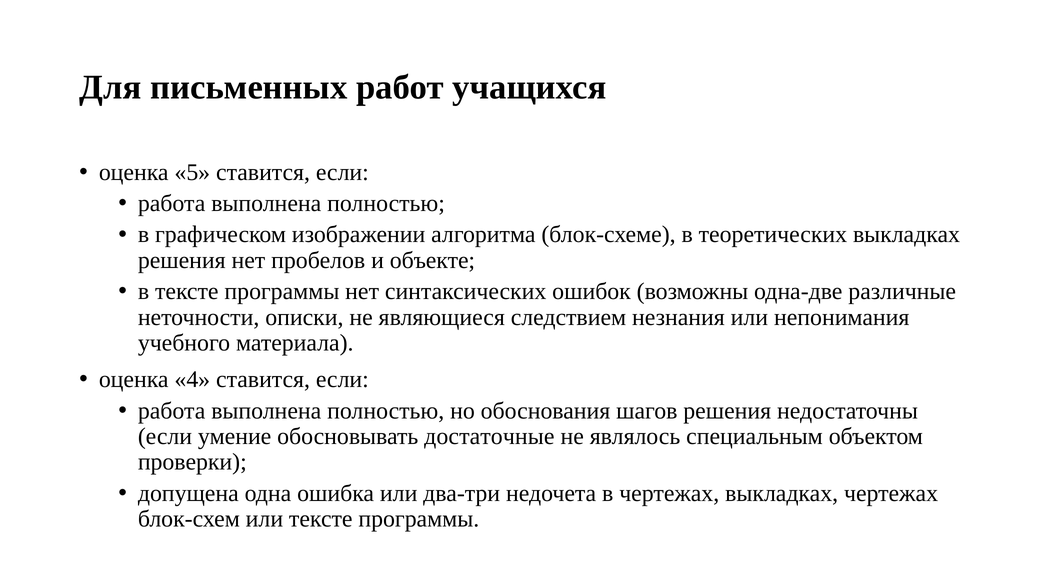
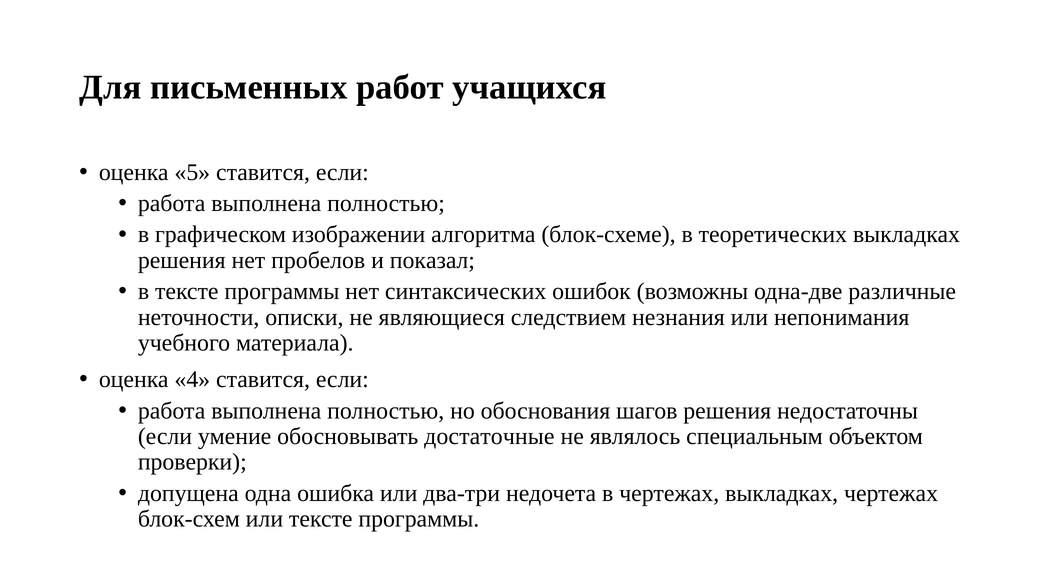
объекте: объекте -> показал (432, 261)
